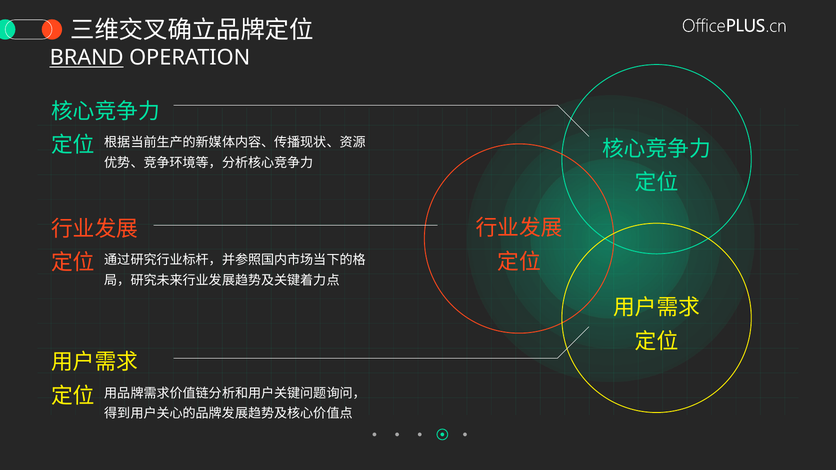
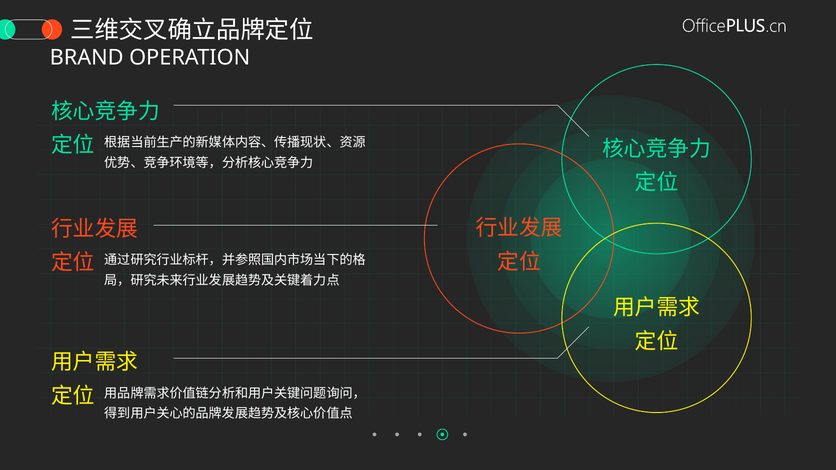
BRAND underline: present -> none (87, 58)
